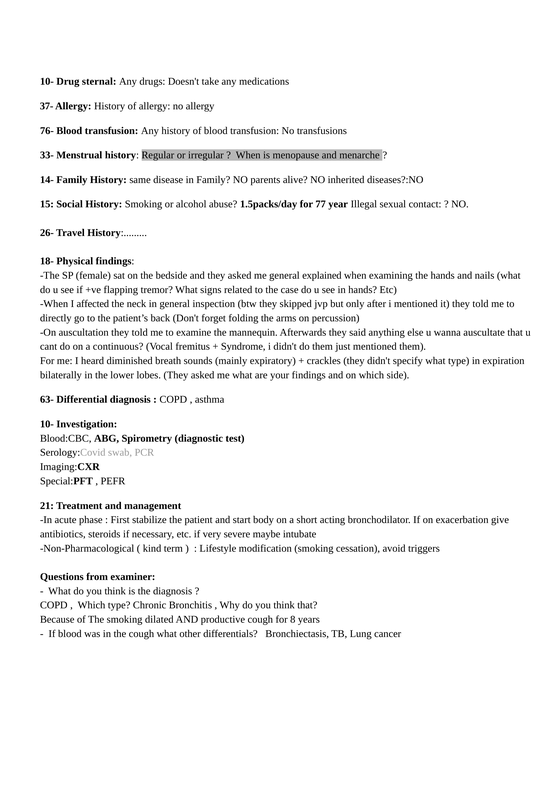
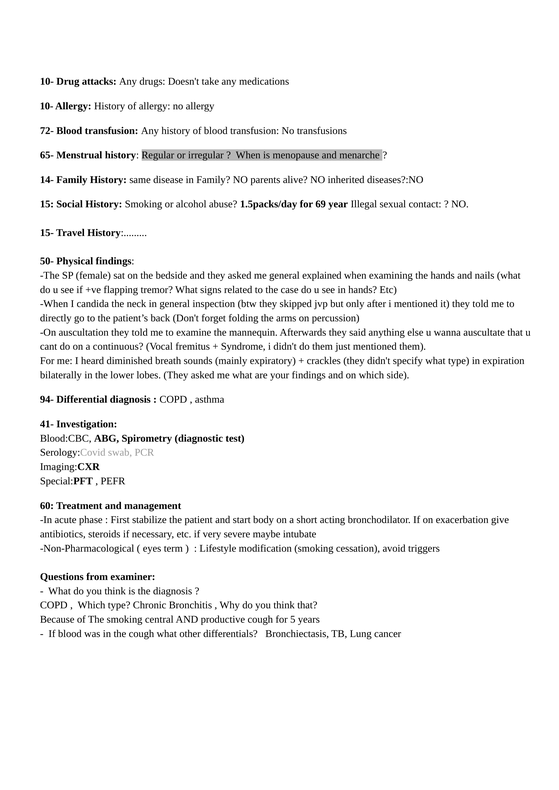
sternal: sternal -> attacks (99, 82)
37-: 37- -> 10- (47, 106)
76-: 76- -> 72- (47, 131)
33-: 33- -> 65- (47, 155)
77: 77 -> 69 (321, 204)
26-: 26- -> 15- (47, 233)
18-: 18- -> 50- (47, 261)
affected: affected -> candida (93, 304)
63-: 63- -> 94- (47, 400)
10-: 10- -> 41- (47, 424)
21: 21 -> 60 (47, 506)
kind: kind -> eyes (152, 549)
dilated: dilated -> central (159, 620)
8: 8 -> 5 (293, 620)
